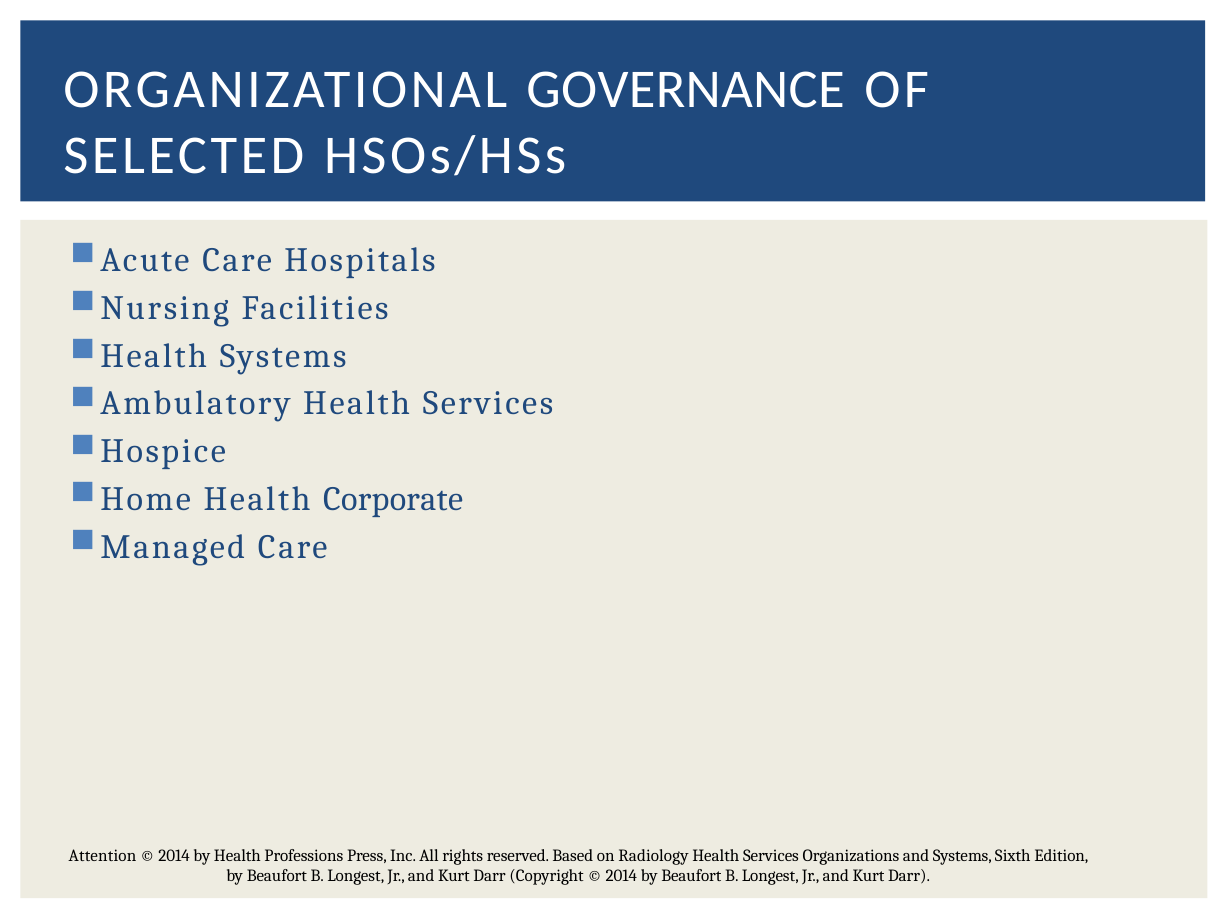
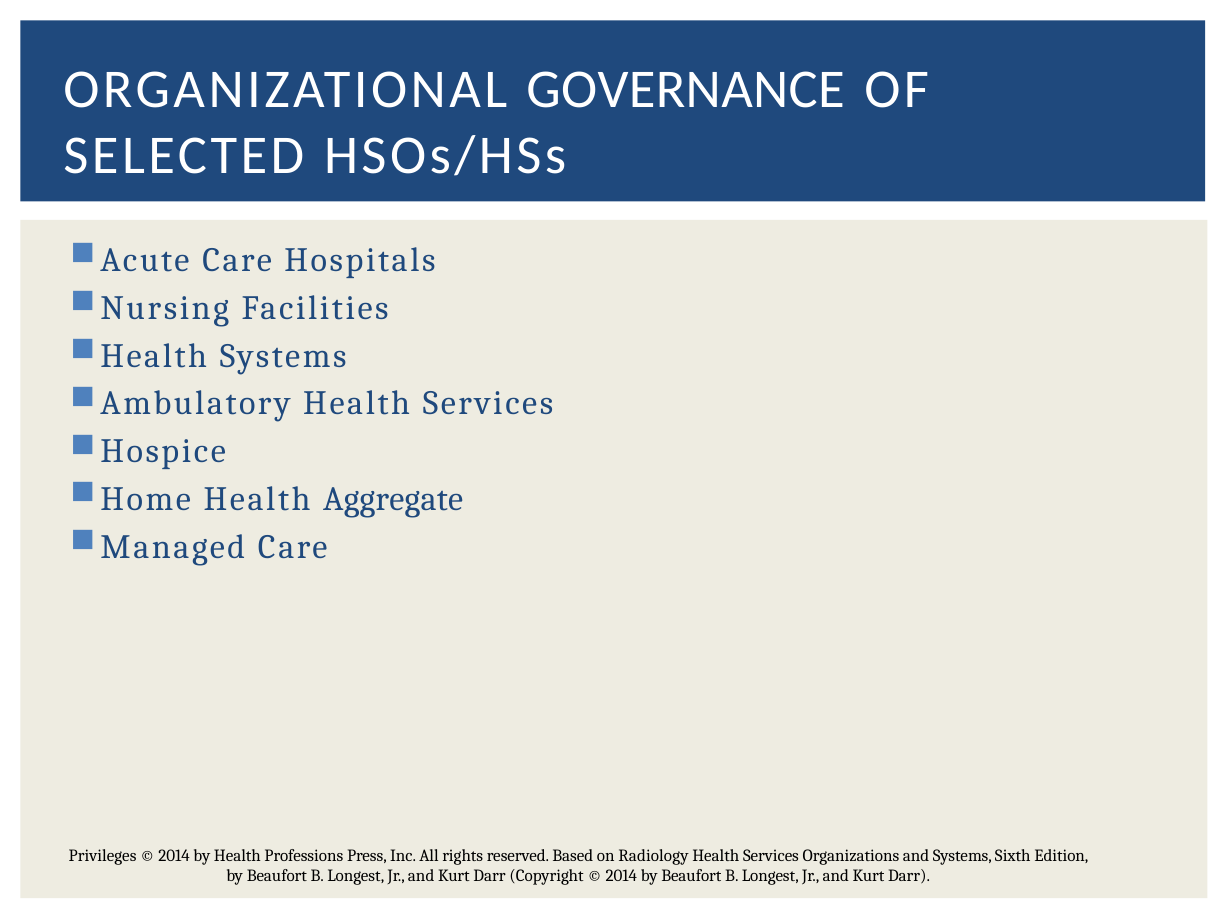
Corporate: Corporate -> Aggregate (393, 499)
Attention: Attention -> Privileges (103, 856)
